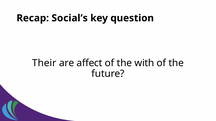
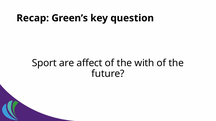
Social’s: Social’s -> Green’s (70, 18)
Their: Their -> Sport (44, 63)
